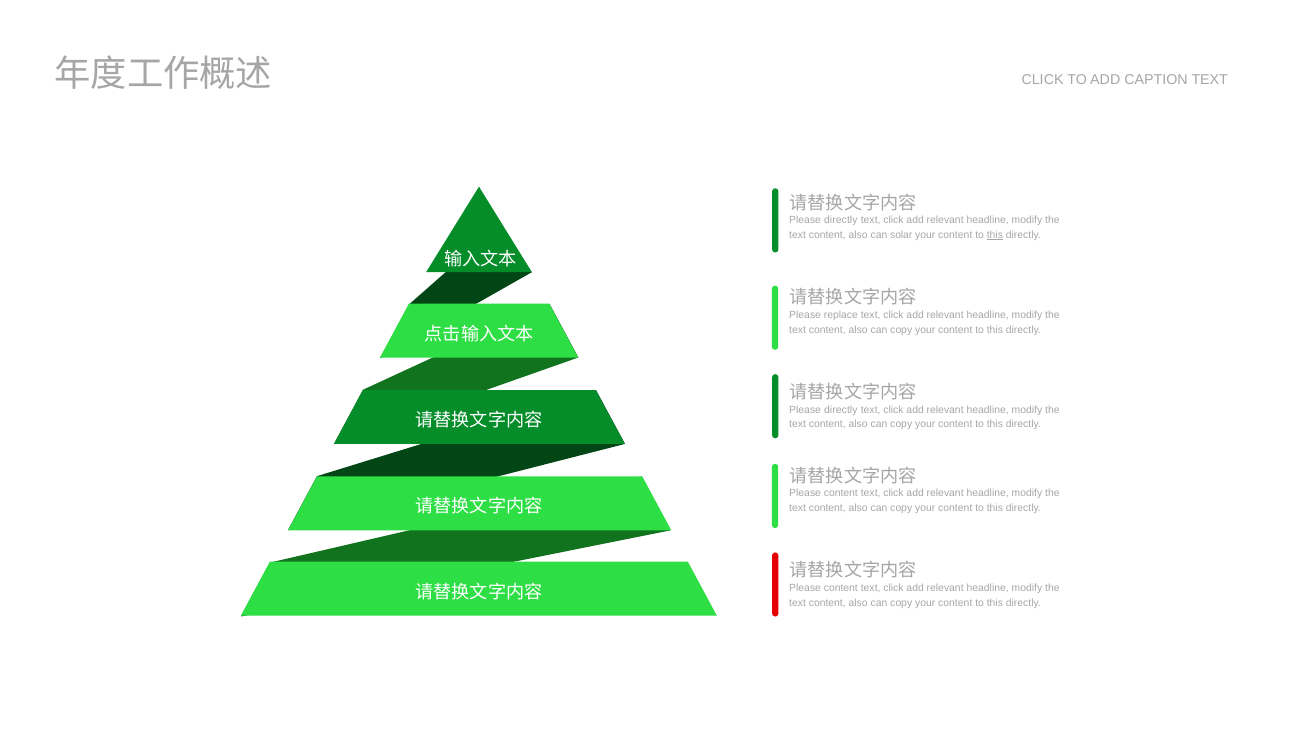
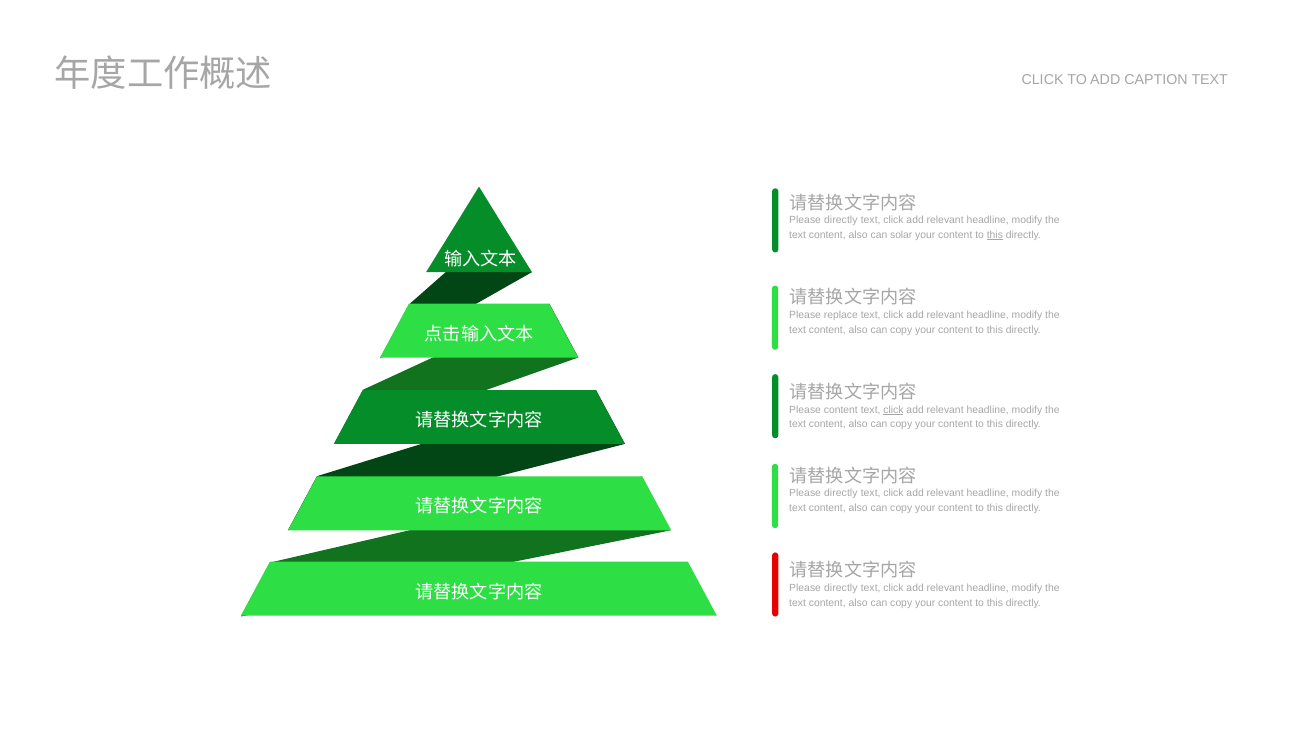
directly: directly -> content (841, 410)
click underline: none -> present (893, 410)
content: content -> directly (841, 493)
content: content -> directly (841, 588)
